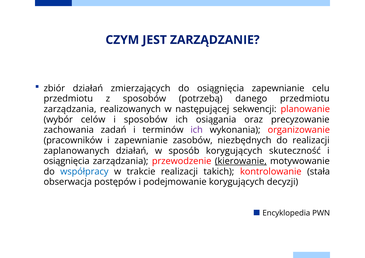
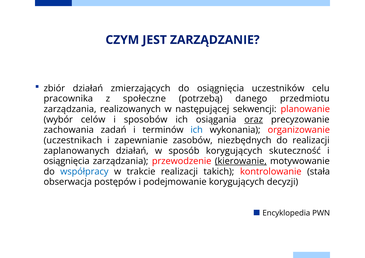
osiągnięcia zapewnianie: zapewnianie -> uczestników (278, 88)
przedmiotu: przedmiotu -> pracownika (68, 99)
z sposobów: sposobów -> społeczne (144, 99)
oraz underline: none -> present (254, 120)
ich colour: purple -> blue (197, 130)
pracowników: pracowników -> uczestnikach (73, 140)
